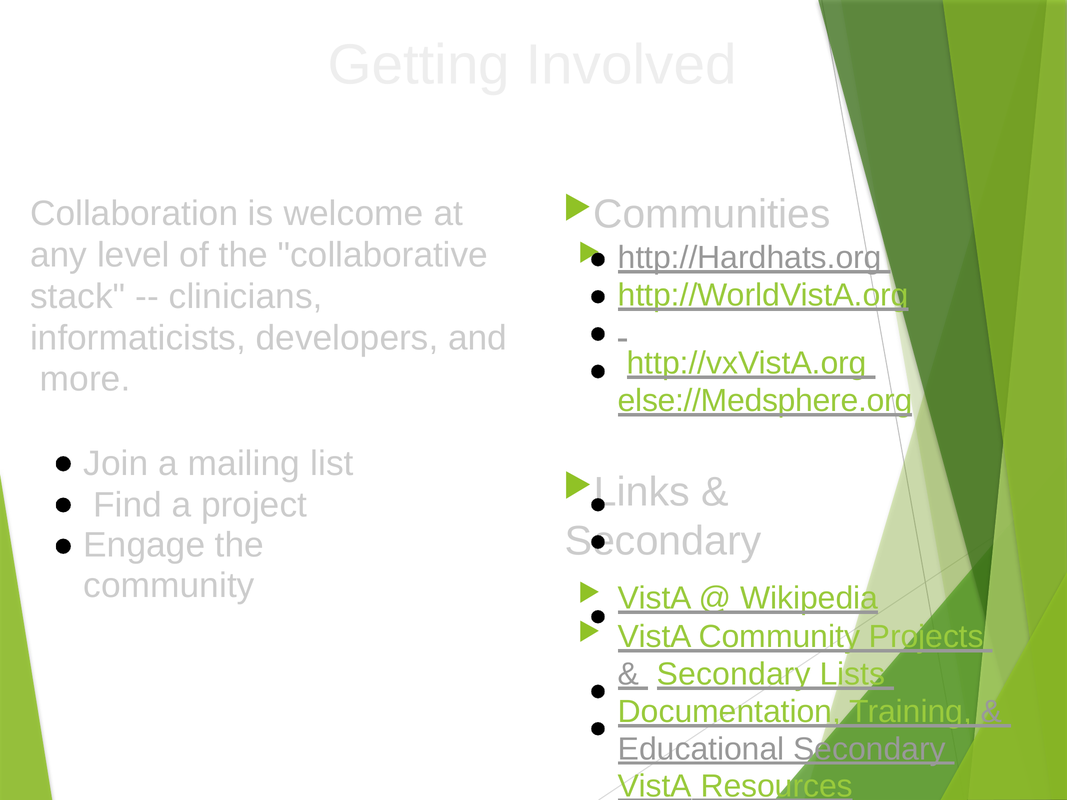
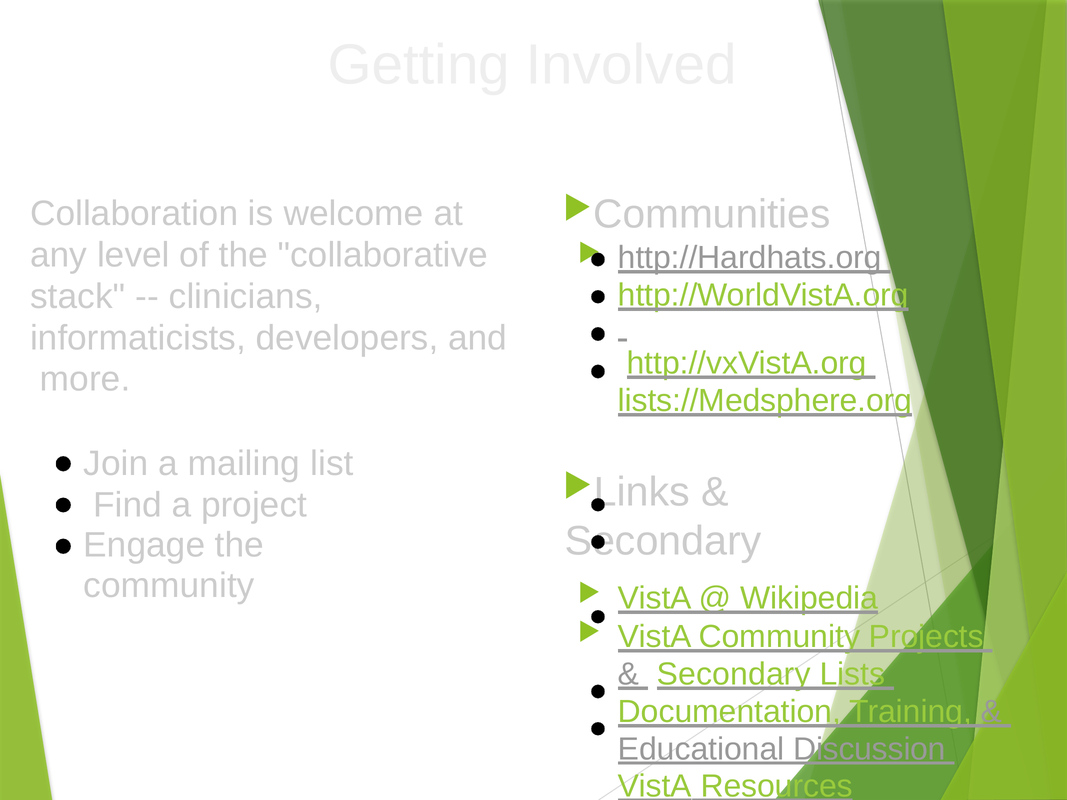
else://Medsphere.org: else://Medsphere.org -> lists://Medsphere.org (765, 401)
Educational Secondary: Secondary -> Discussion (869, 749)
